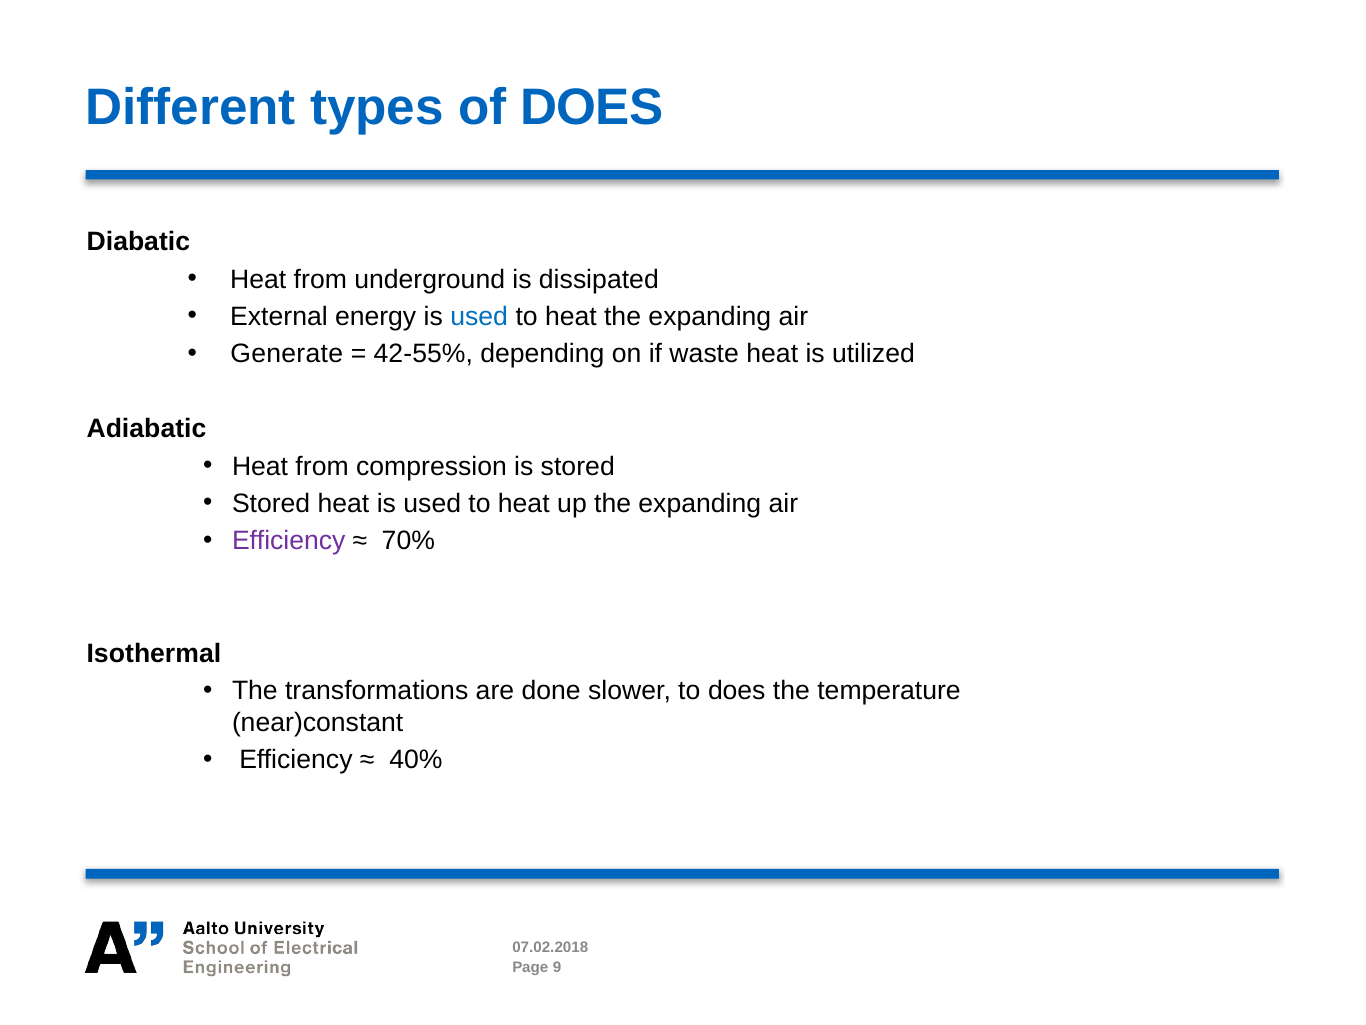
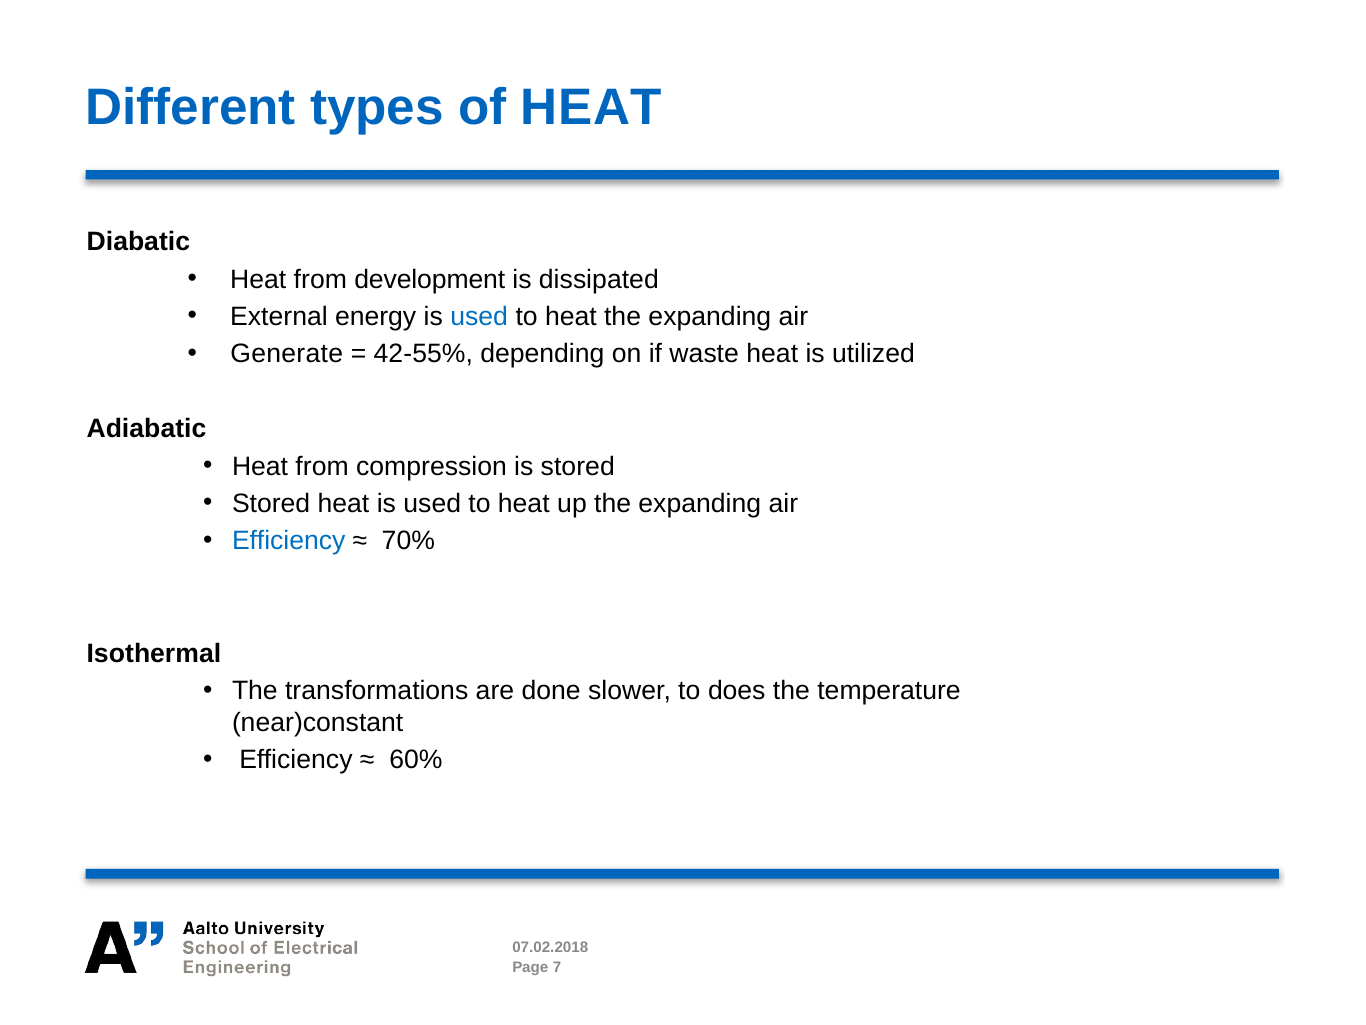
of DOES: DOES -> HEAT (591, 107)
underground: underground -> development (430, 279)
Efficiency colour: purple -> blue (289, 541)
40%: 40% -> 60% (416, 760)
9: 9 -> 7 (557, 967)
